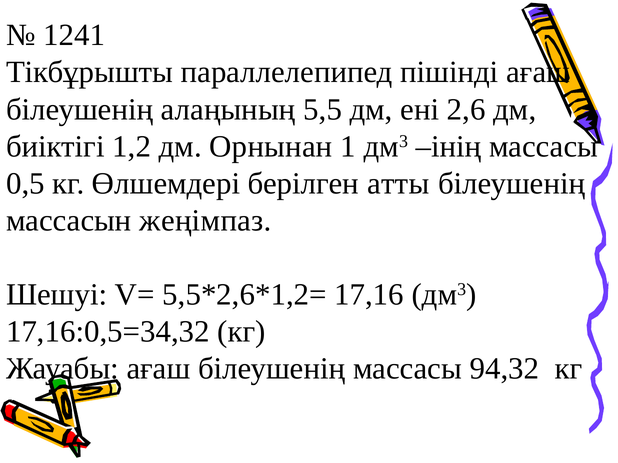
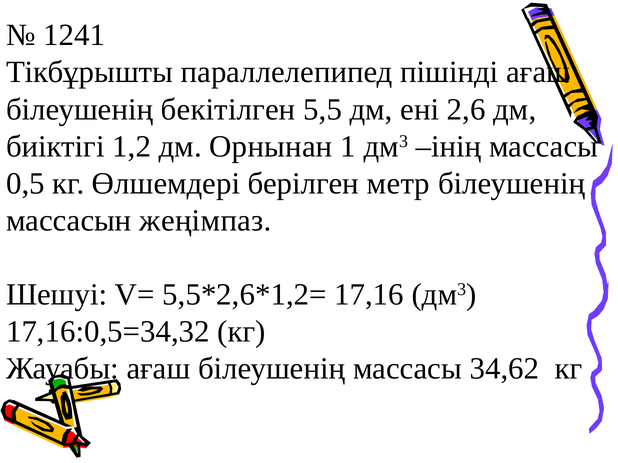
алаңының: алаңының -> бекітілген (228, 109)
атты: атты -> метр (398, 184)
94,32: 94,32 -> 34,62 (504, 369)
